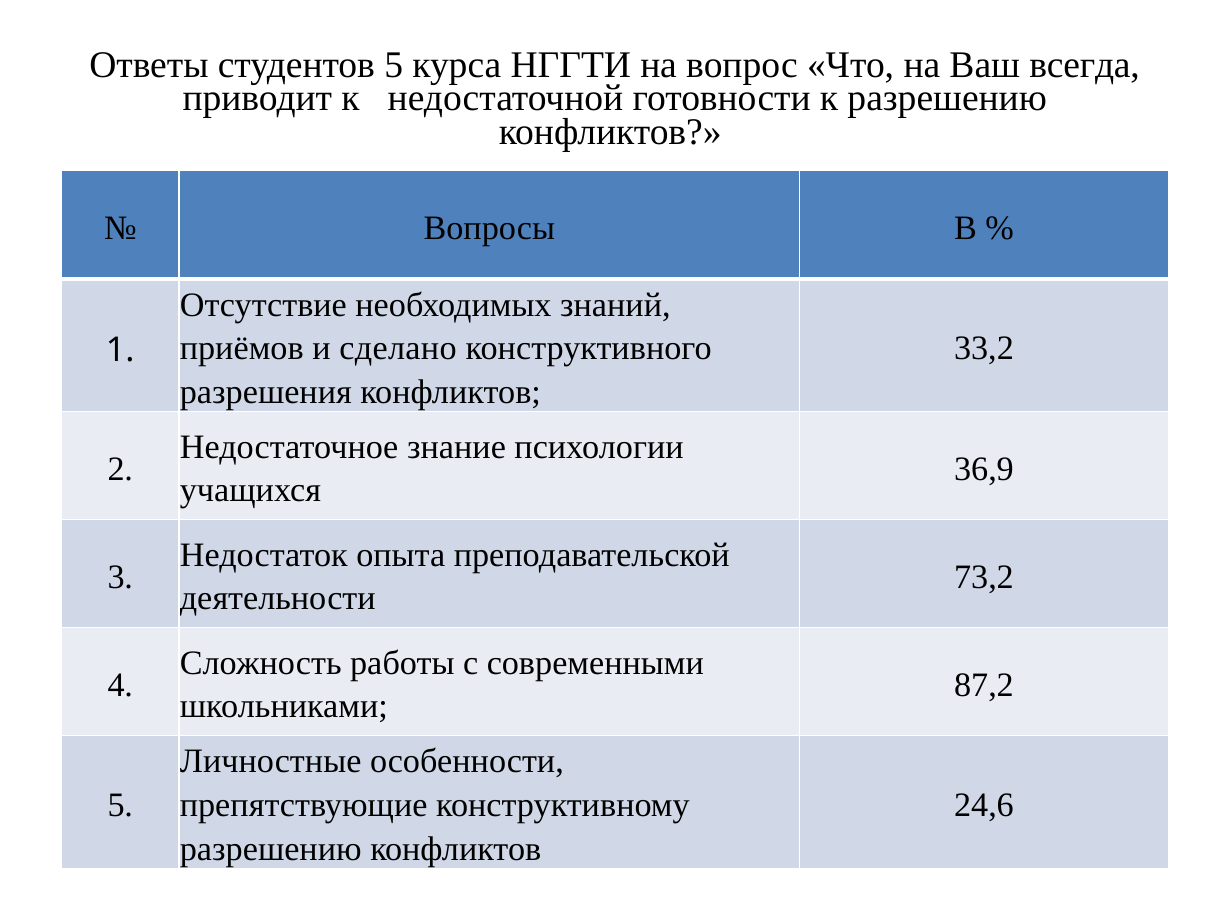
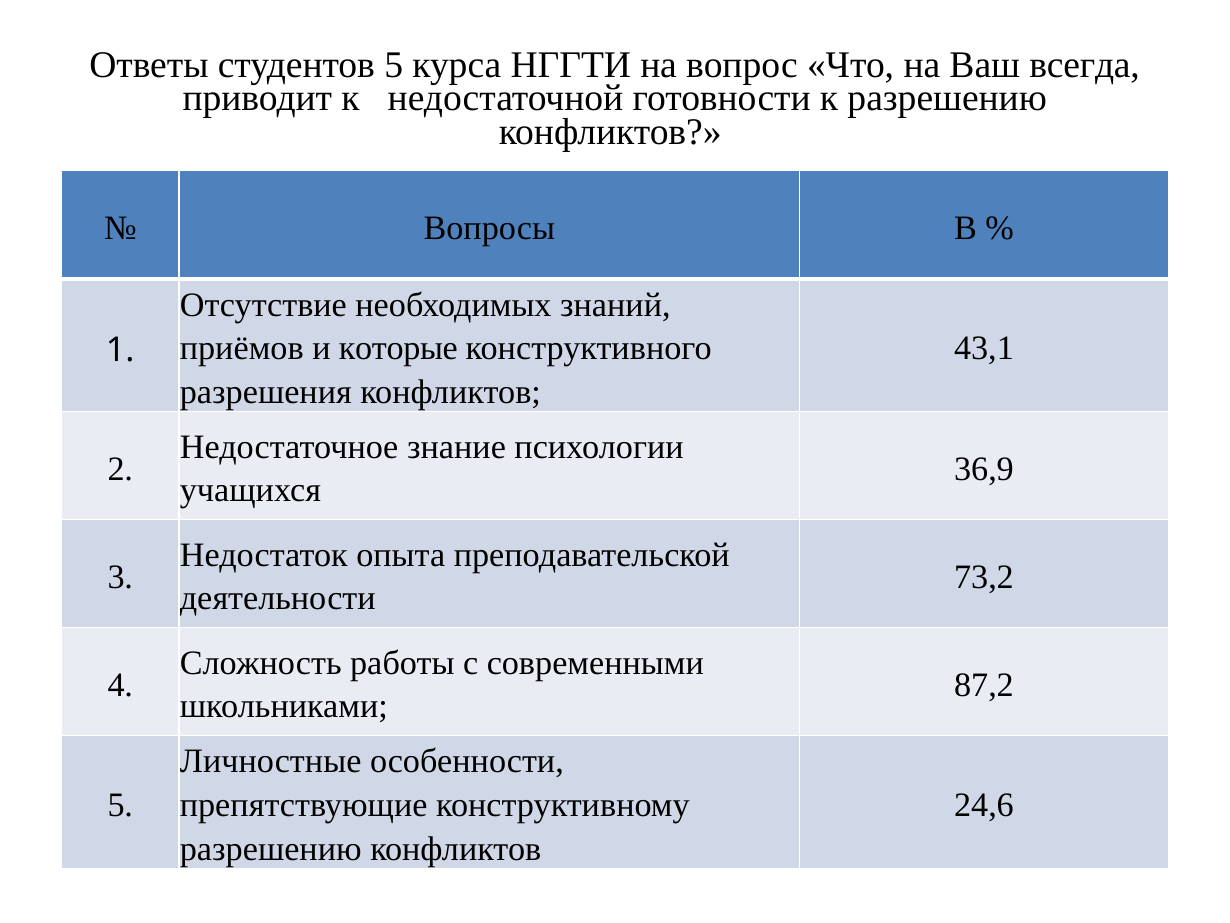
сделано: сделано -> которые (398, 348)
33,2: 33,2 -> 43,1 (984, 348)
